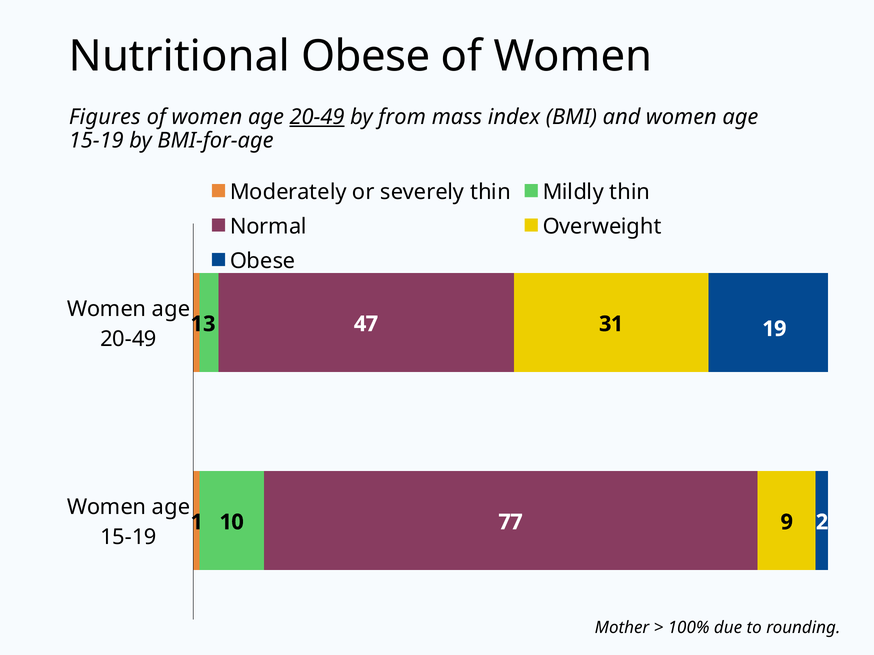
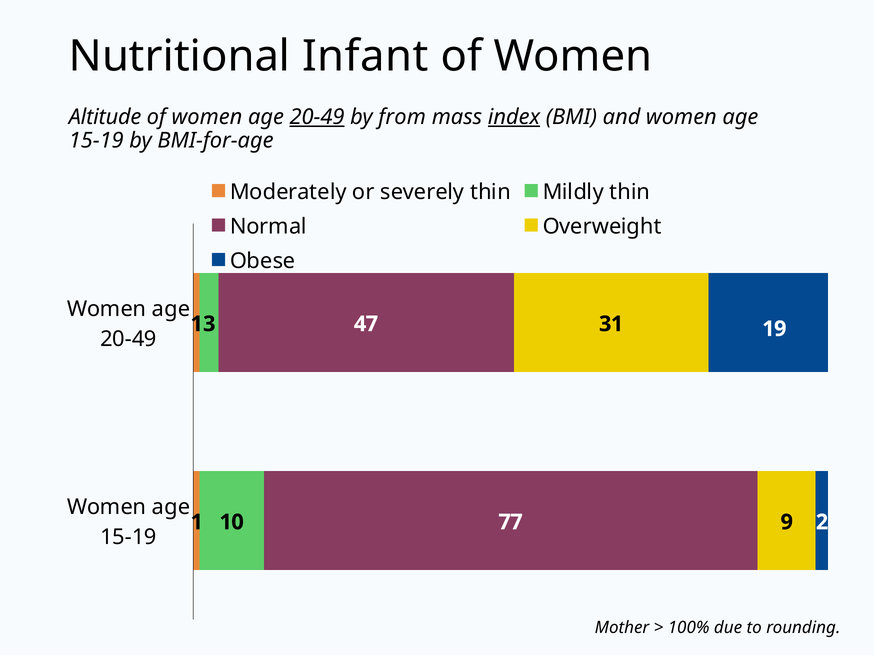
Nutritional Obese: Obese -> Infant (365, 56)
Figures: Figures -> Altitude (105, 117)
index underline: none -> present (514, 117)
